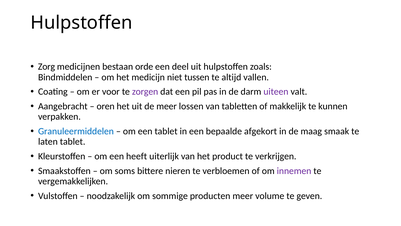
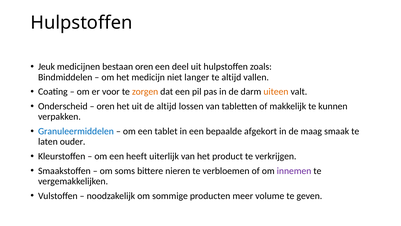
Zorg: Zorg -> Jeuk (46, 67)
bestaan orde: orde -> oren (144, 67)
tussen: tussen -> langer (197, 77)
zorgen colour: purple -> orange (145, 92)
uiteen colour: purple -> orange (276, 92)
Aangebracht: Aangebracht -> Onderscheid (63, 106)
de meer: meer -> altijd (167, 106)
laten tablet: tablet -> ouder (73, 141)
